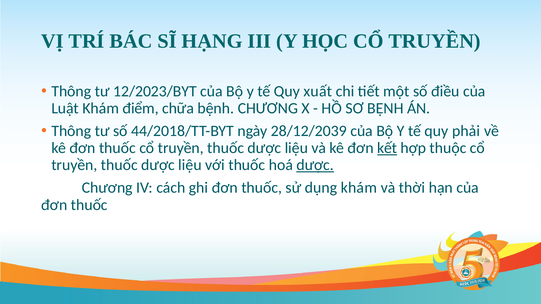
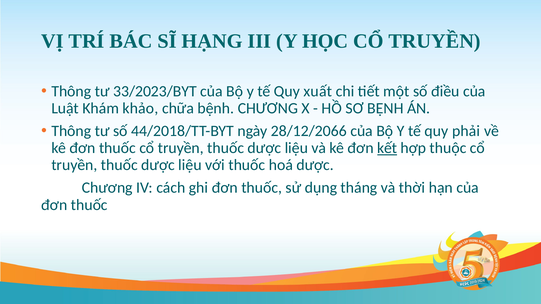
12/2023/BYT: 12/2023/BYT -> 33/2023/BYT (155, 91)
điểm: điểm -> khảo (140, 109)
28/12/2039: 28/12/2039 -> 28/12/2066 (309, 131)
dược underline: present -> none (315, 165)
dụng khám: khám -> tháng (359, 188)
